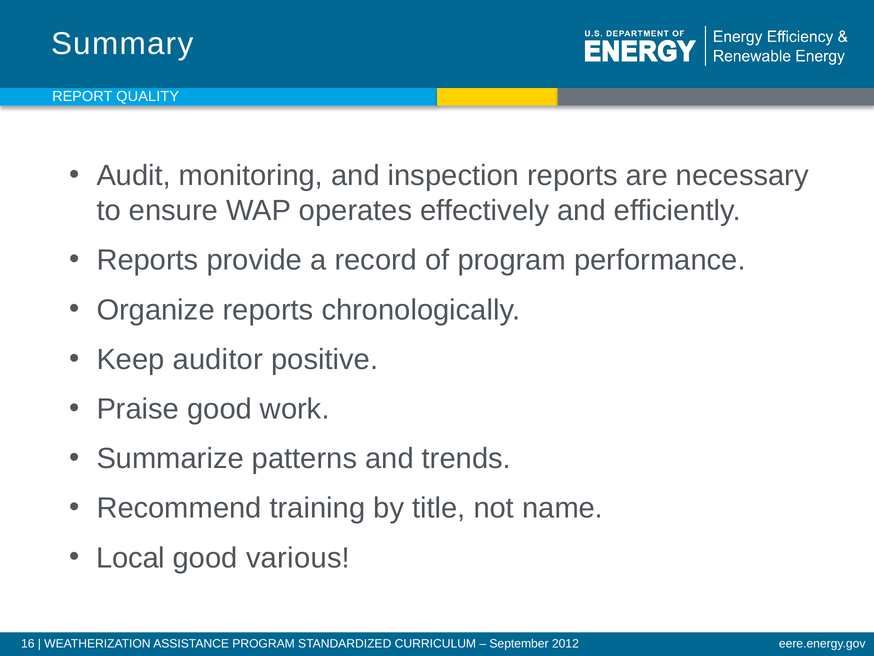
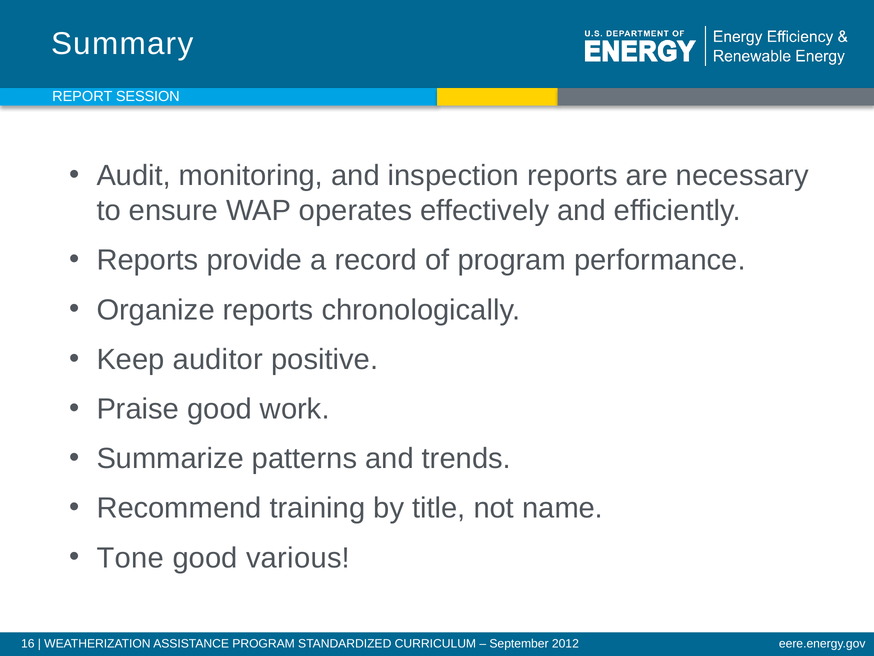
QUALITY: QUALITY -> SESSION (148, 96)
Local: Local -> Tone (130, 557)
